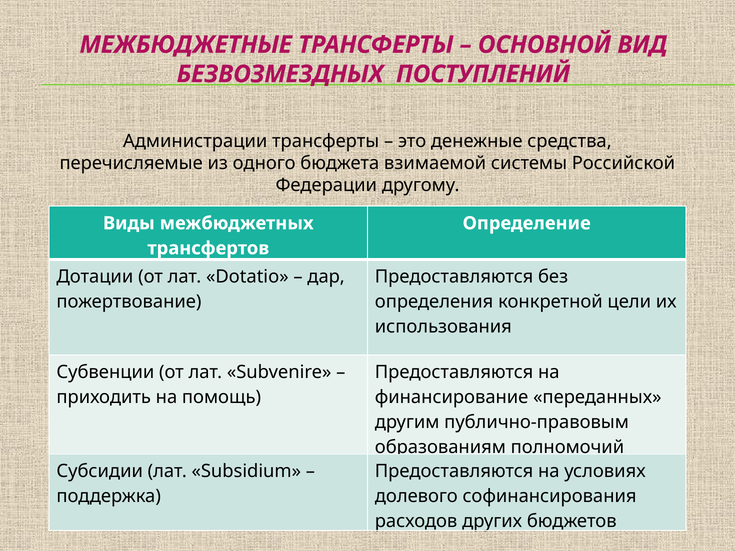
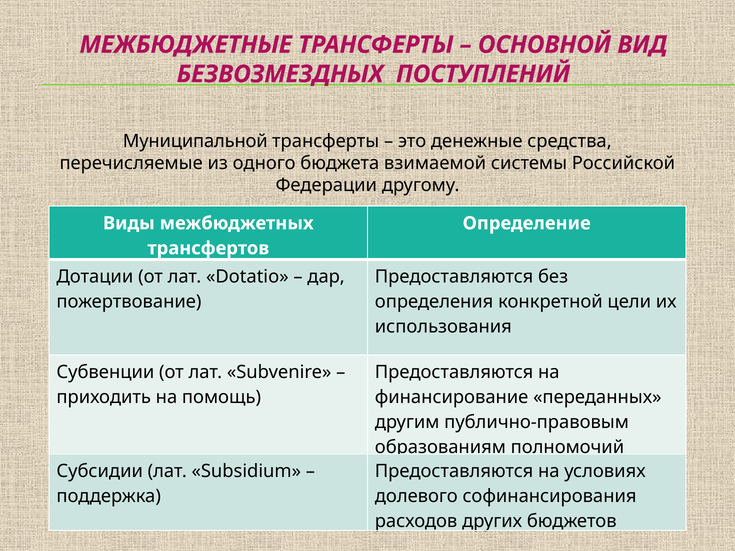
Администрации: Администрации -> Муниципальной (195, 141)
